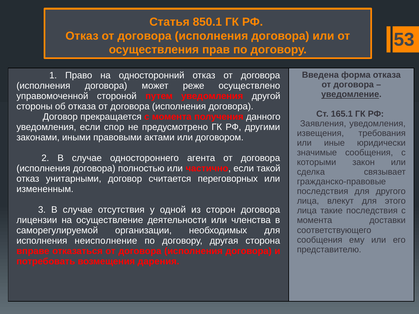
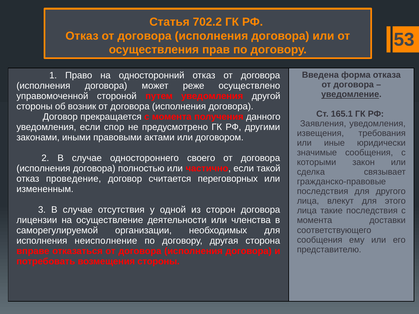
850.1: 850.1 -> 702.2 (207, 22)
об отказа: отказа -> возник (82, 106)
агента: агента -> своего (201, 158)
унитарными: унитарными -> проведение (74, 179)
возмещения дарения: дарения -> стороны (158, 262)
